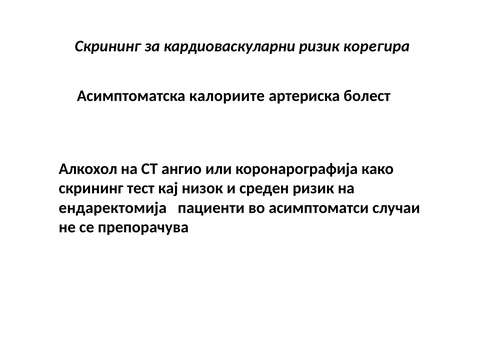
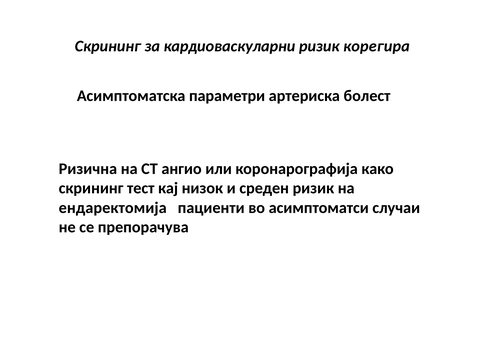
калориите: калориите -> параметри (227, 96)
Алкохол: Алкохол -> Ризична (88, 169)
